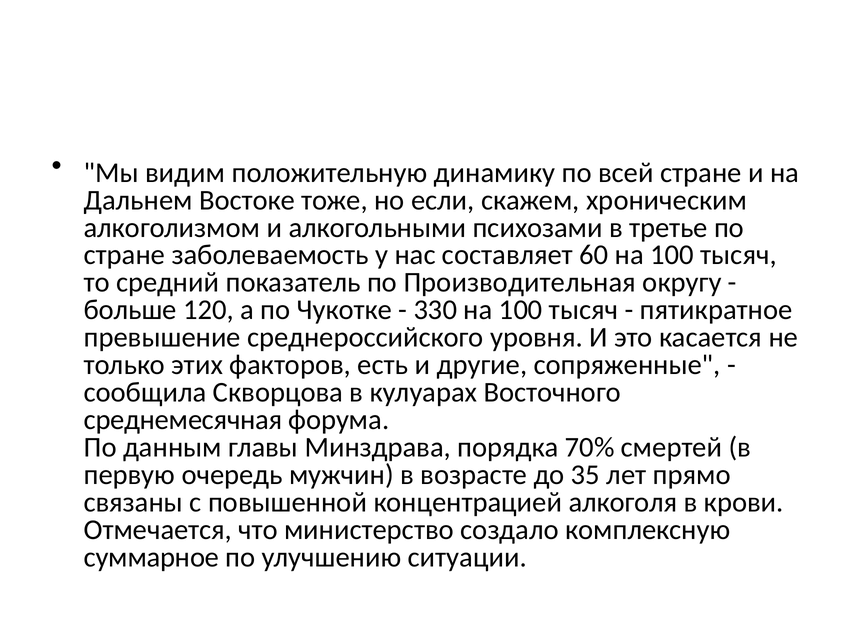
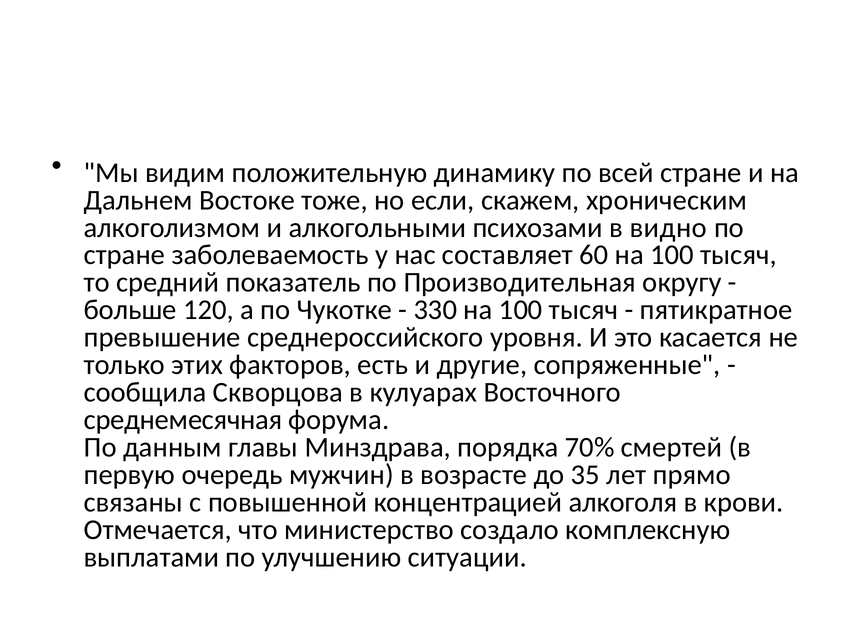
третье: третье -> видно (668, 228)
суммарное: суммарное -> выплатами (151, 558)
